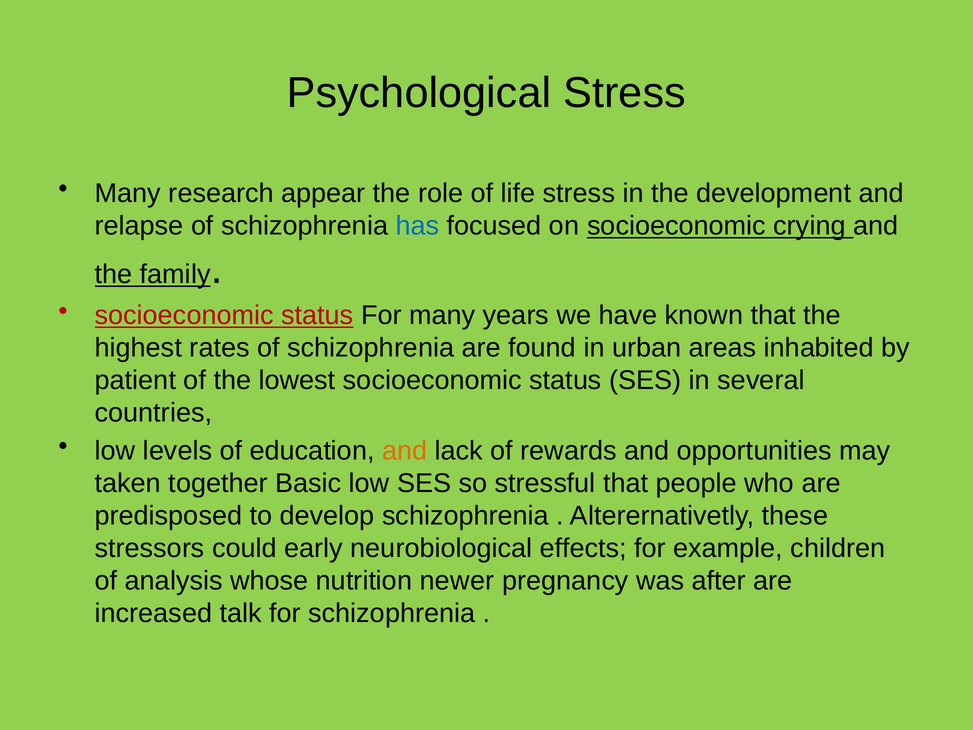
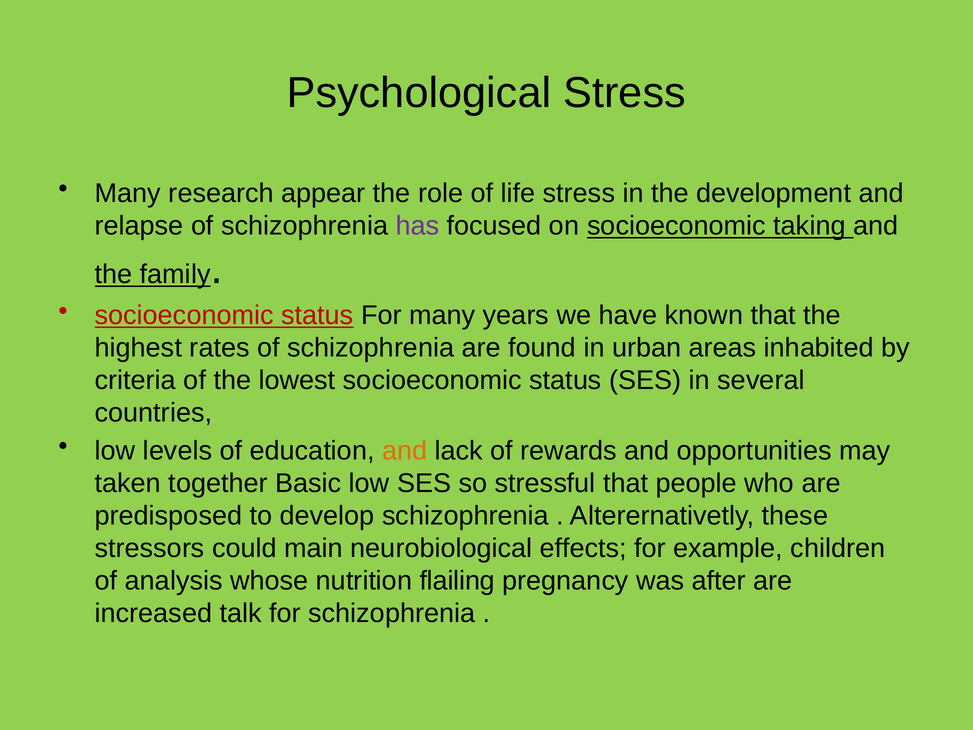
has colour: blue -> purple (417, 226)
crying: crying -> taking (810, 226)
patient: patient -> criteria (135, 380)
early: early -> main (314, 548)
newer: newer -> flailing (457, 580)
